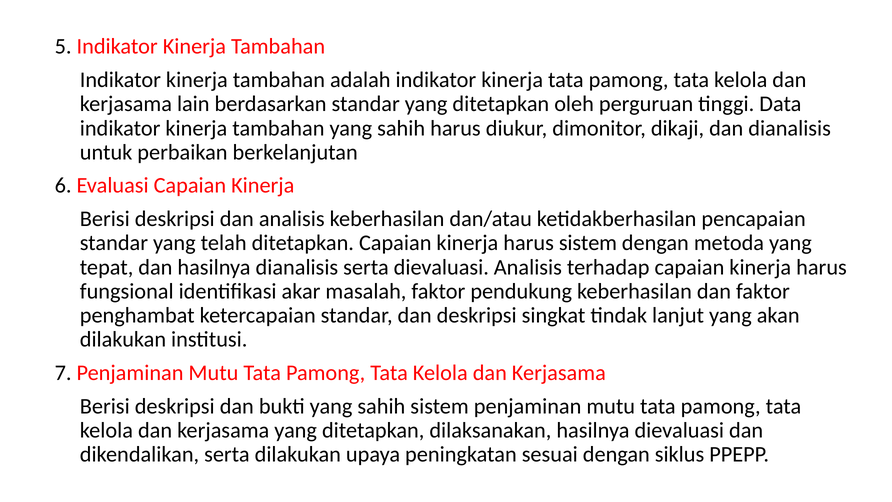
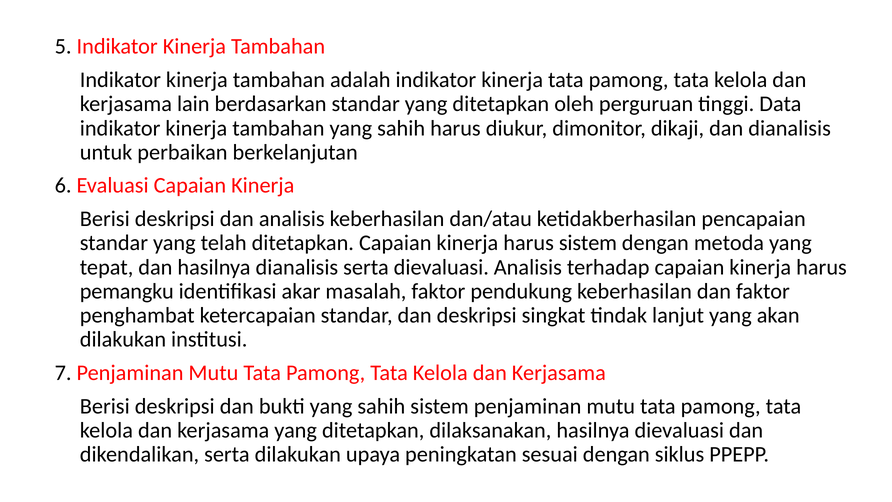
fungsional: fungsional -> pemangku (127, 291)
